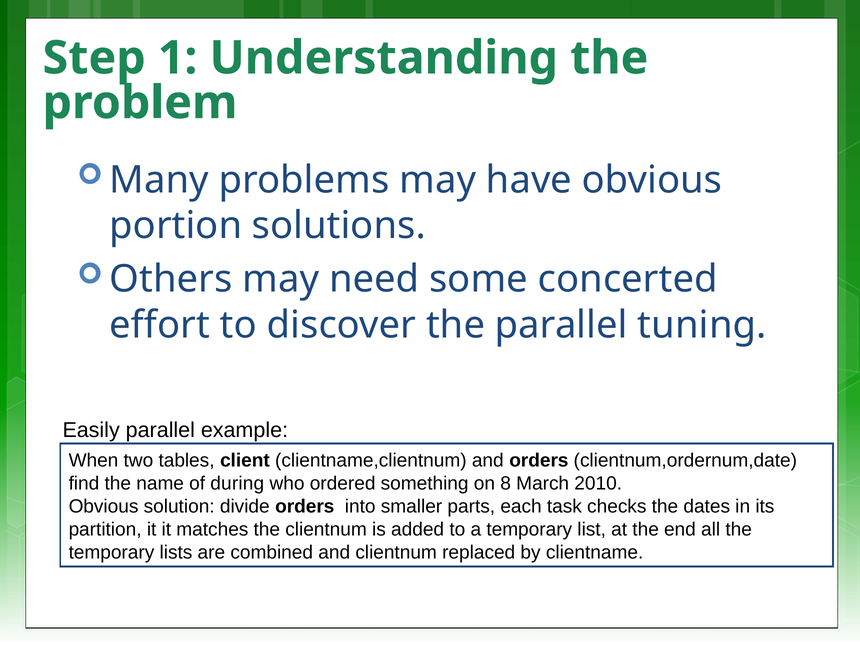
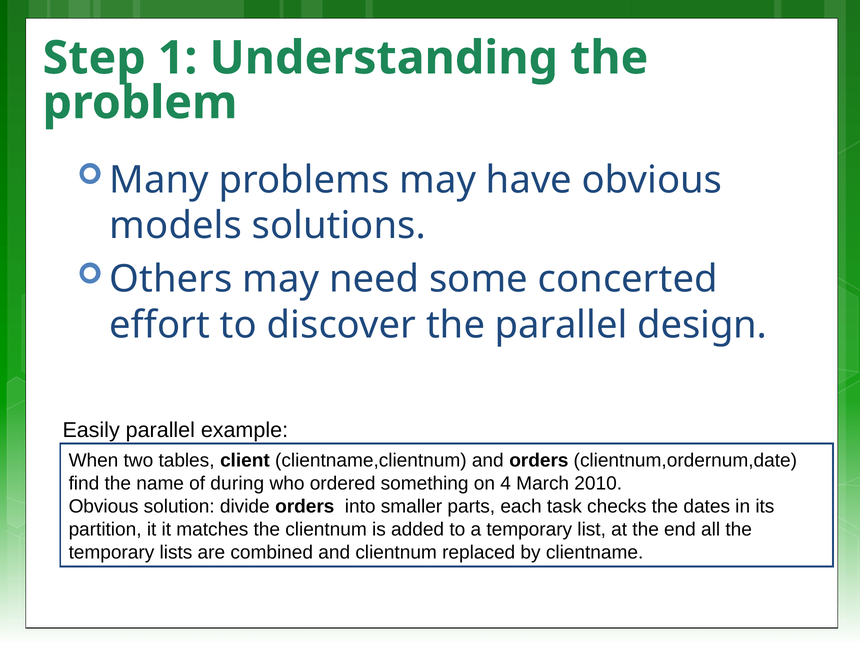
portion: portion -> models (176, 226)
tuning: tuning -> design (702, 325)
8: 8 -> 4 (506, 484)
